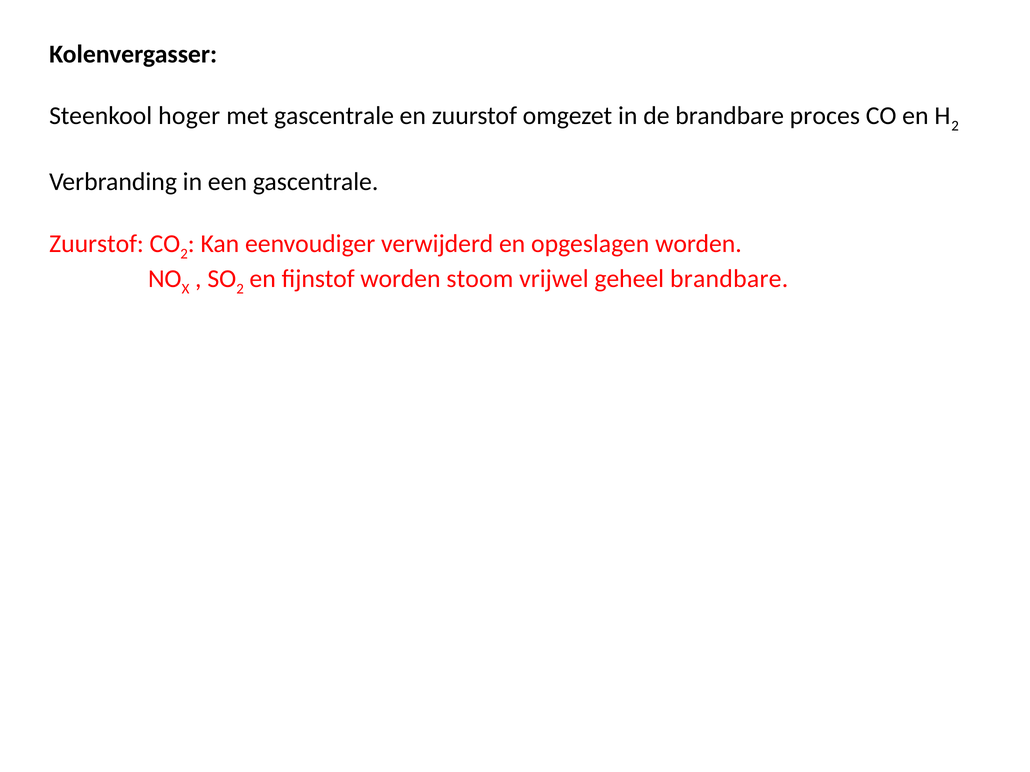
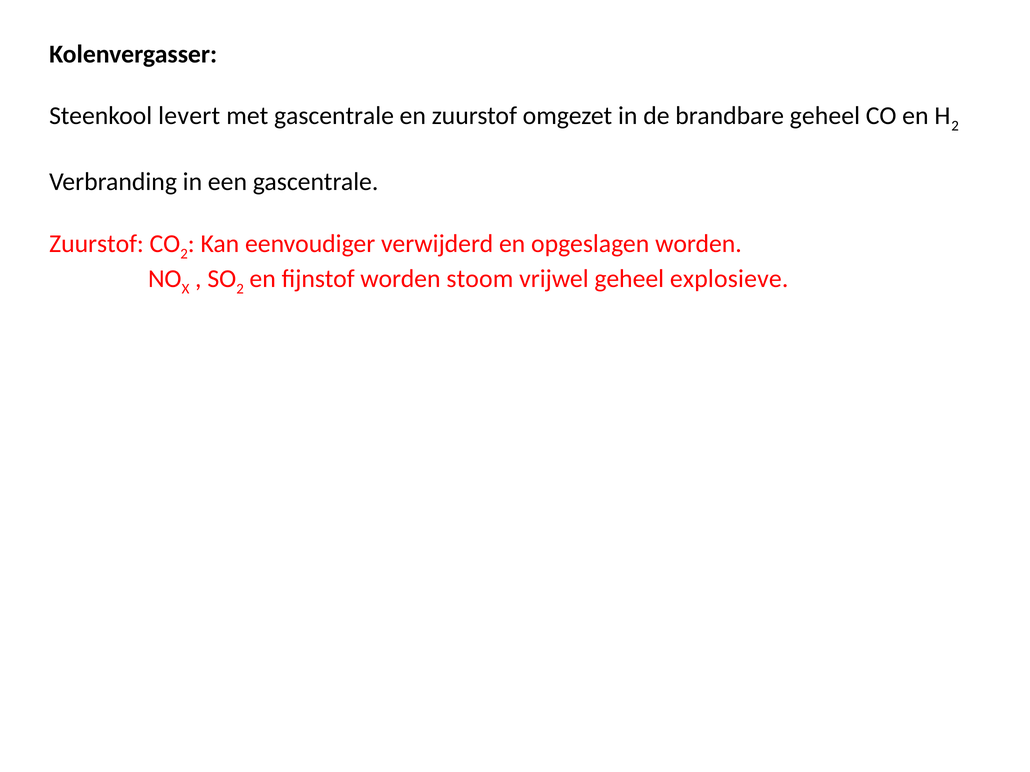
hoger: hoger -> levert (189, 116)
brandbare proces: proces -> geheel (825, 116)
geheel brandbare: brandbare -> explosieve (729, 279)
